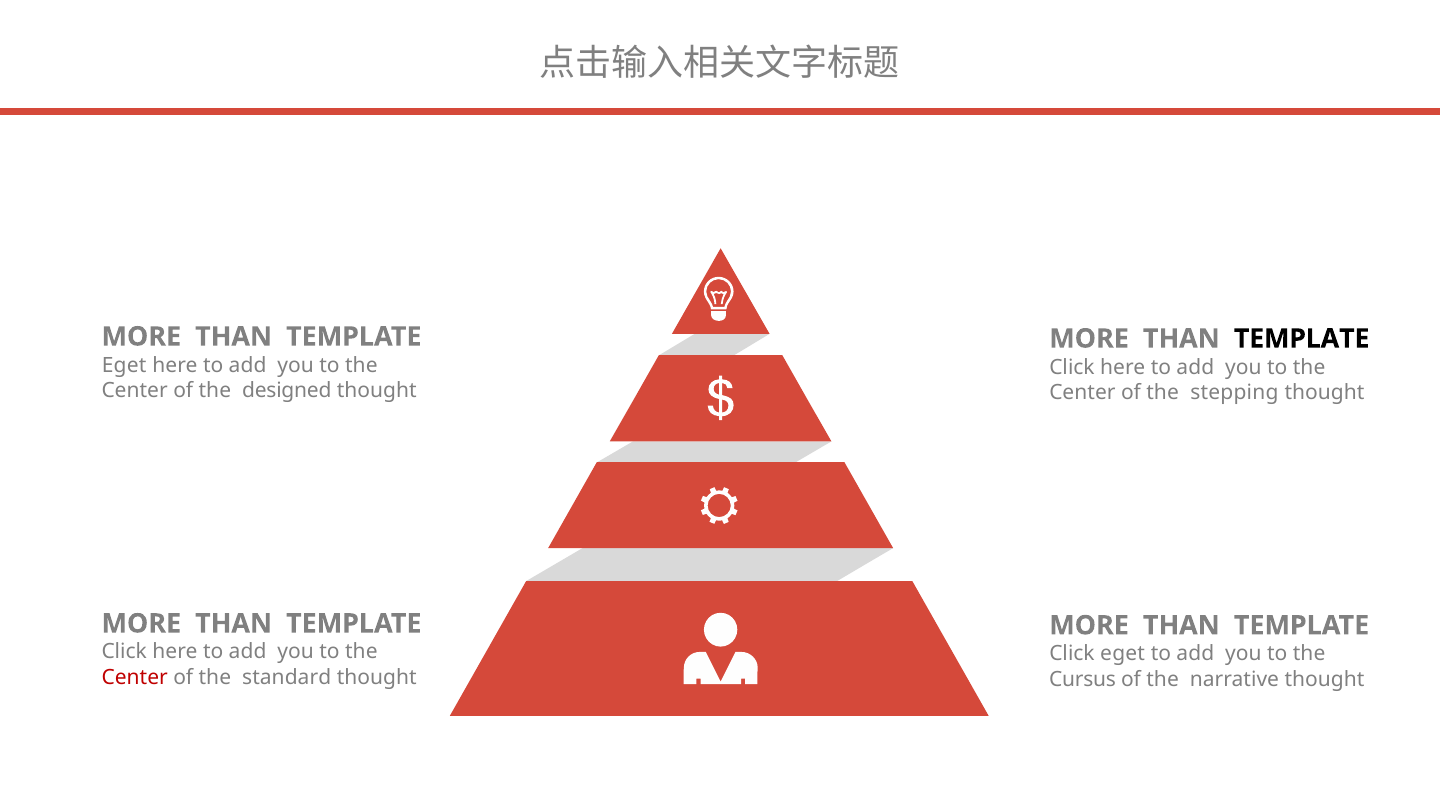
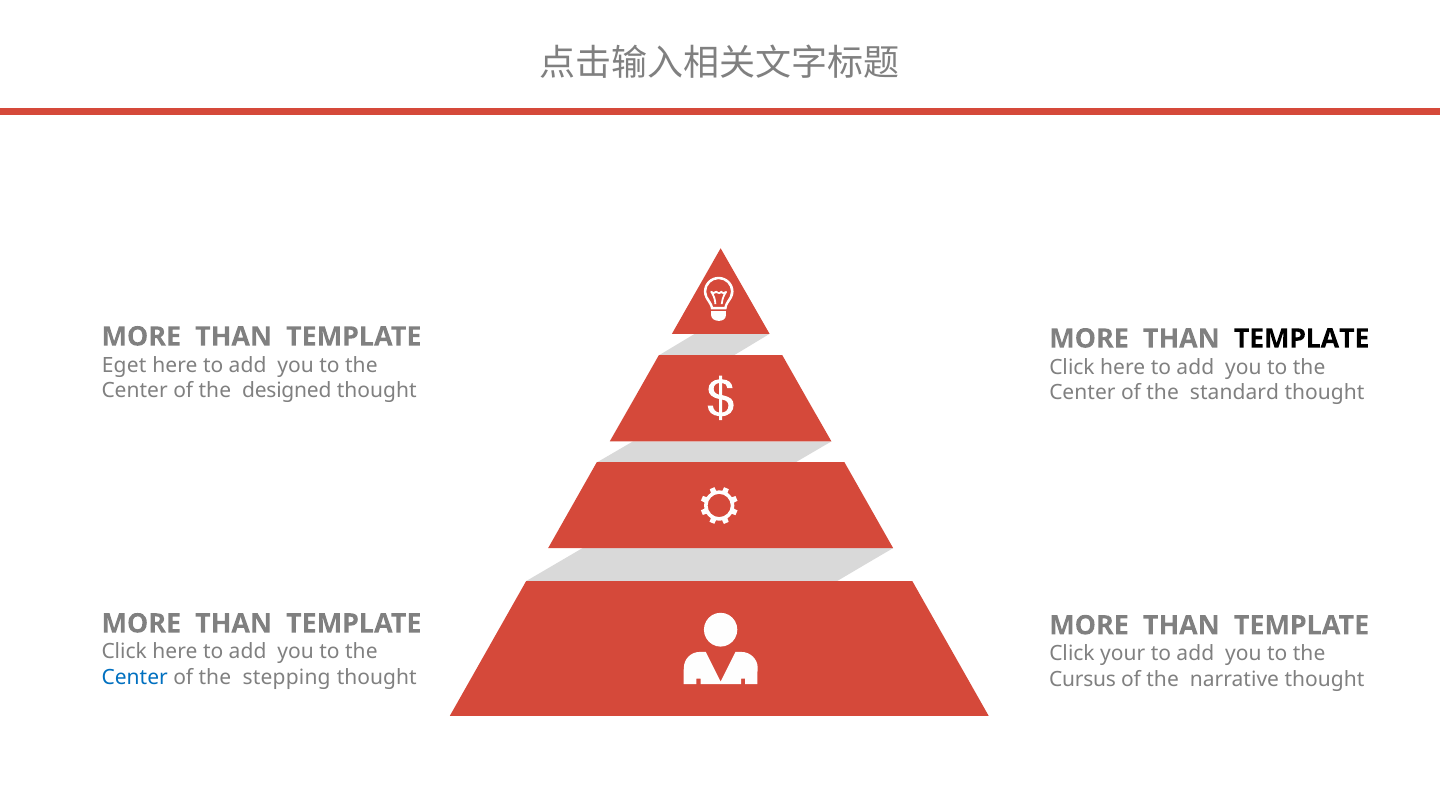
stepping: stepping -> standard (1234, 392)
Click eget: eget -> your (1123, 653)
Center colour: red -> blue (135, 677)
standard: standard -> stepping (287, 677)
